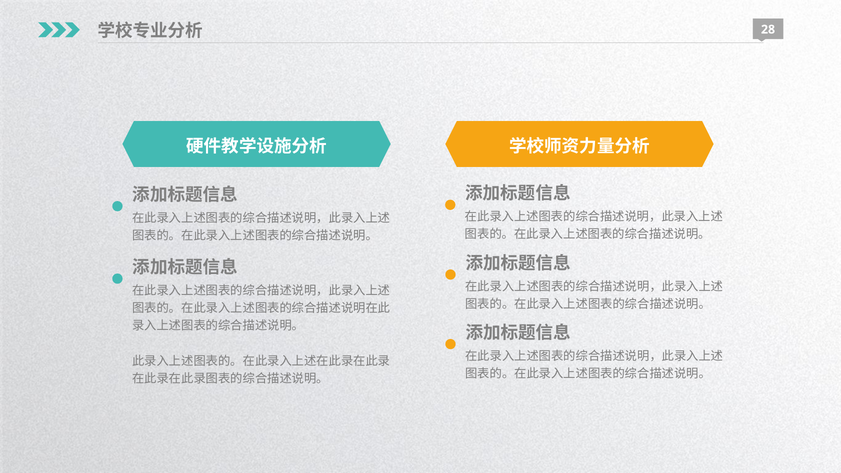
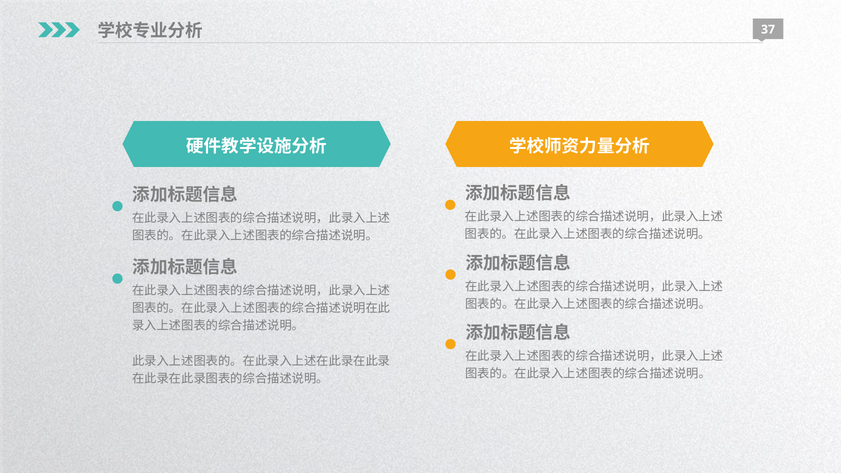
28: 28 -> 37 (768, 30)
